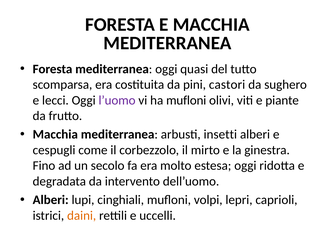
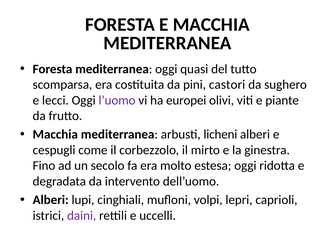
ha mufloni: mufloni -> europei (186, 100)
insetti: insetti -> licheni (220, 135)
daini colour: orange -> purple (82, 216)
